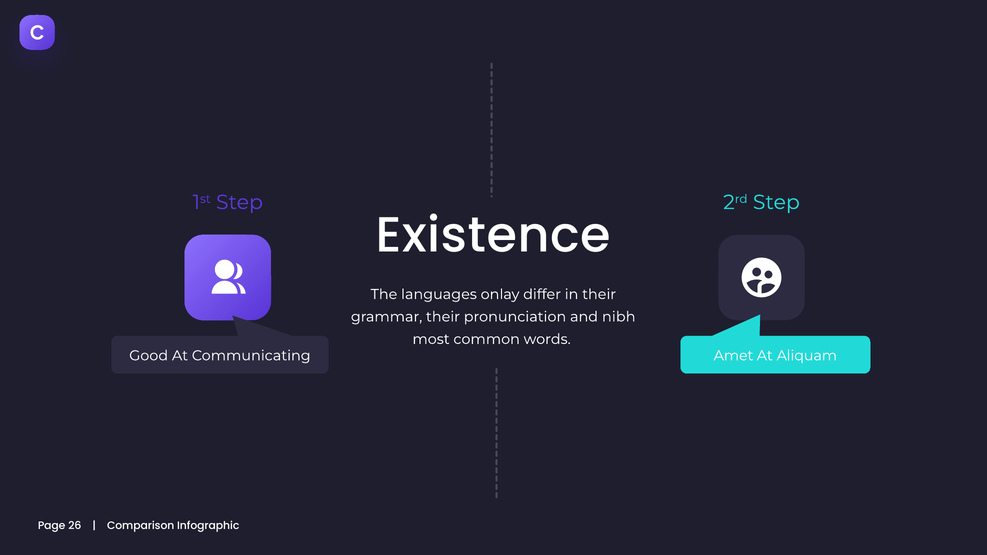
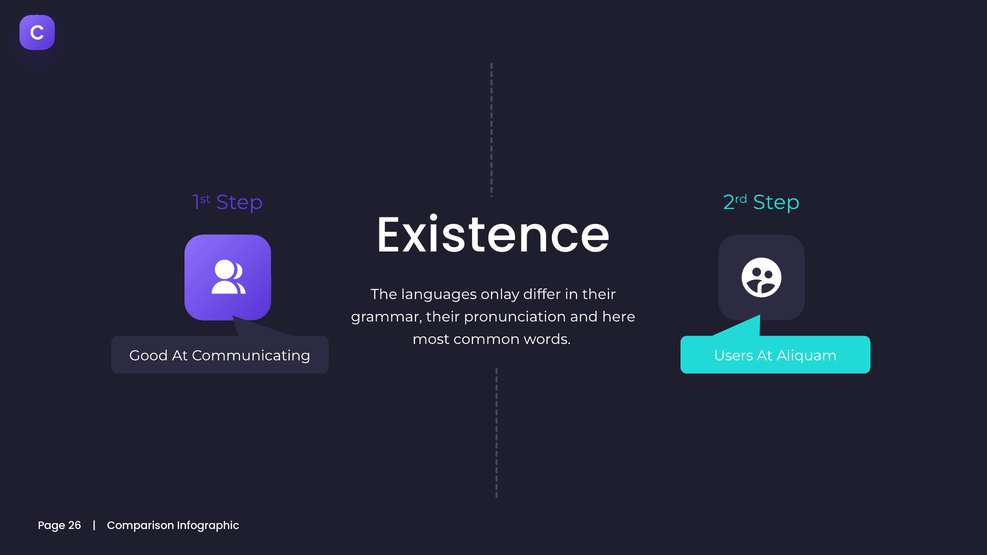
nibh: nibh -> here (619, 317)
Amet: Amet -> Users (733, 356)
